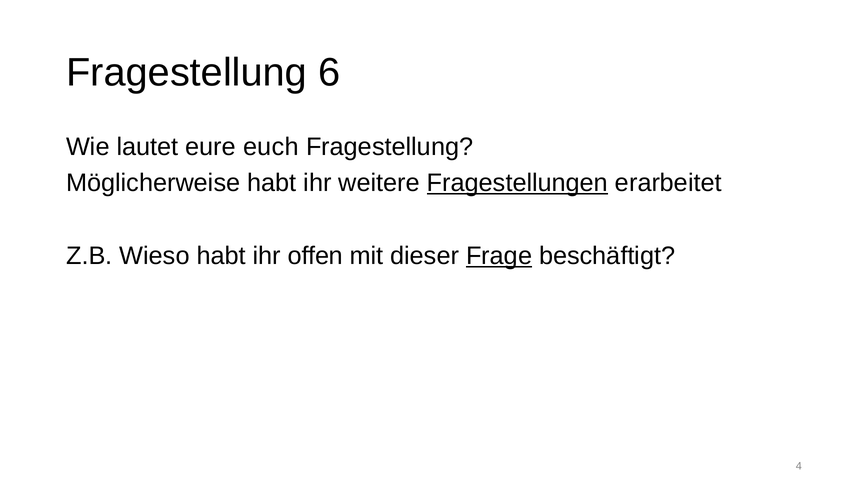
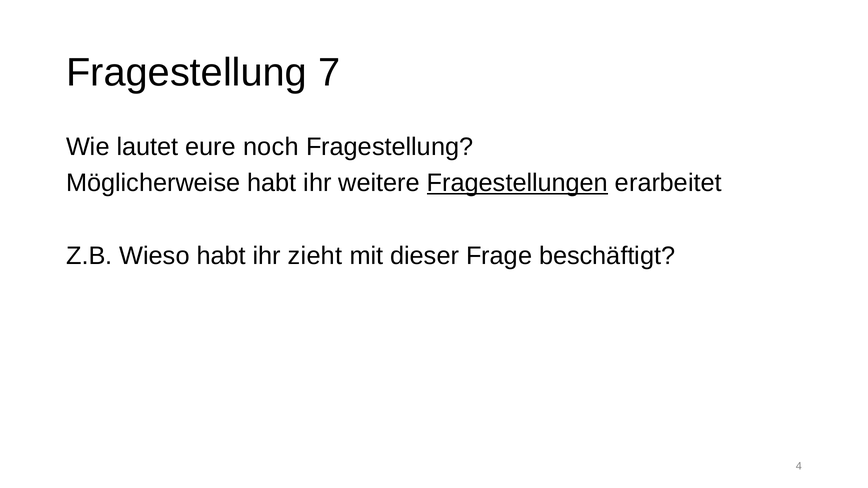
6: 6 -> 7 (329, 73)
euch: euch -> noch (271, 147)
offen: offen -> zieht (315, 256)
Frage underline: present -> none (499, 256)
